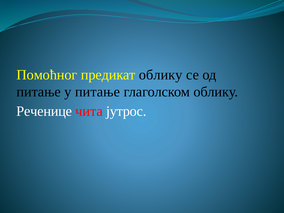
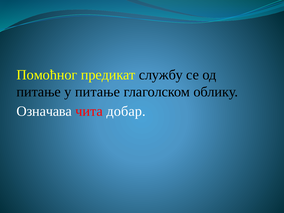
предикат облику: облику -> службу (161, 75)
Реченице: Реченице -> Означава (44, 111)
јутрос: јутрос -> добар (126, 111)
